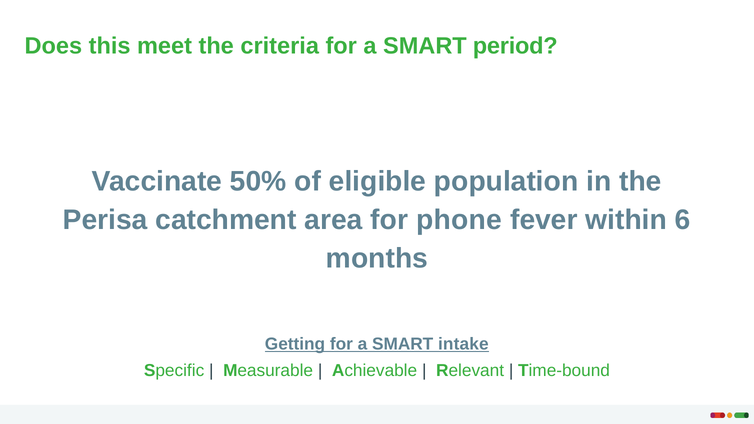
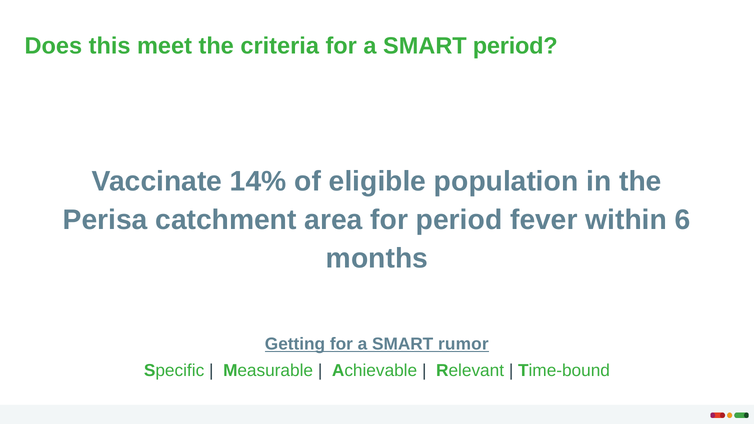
50%: 50% -> 14% (258, 182)
for phone: phone -> period (459, 220)
intake: intake -> rumor (463, 344)
